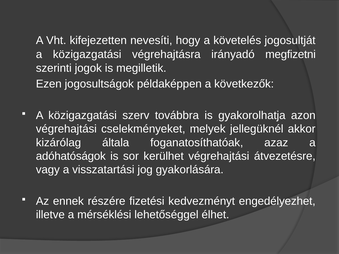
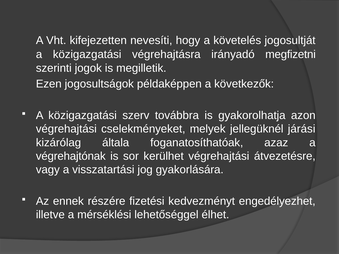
akkor: akkor -> járási (302, 129)
adóhatóságok: adóhatóságok -> végrehajtónak (71, 156)
